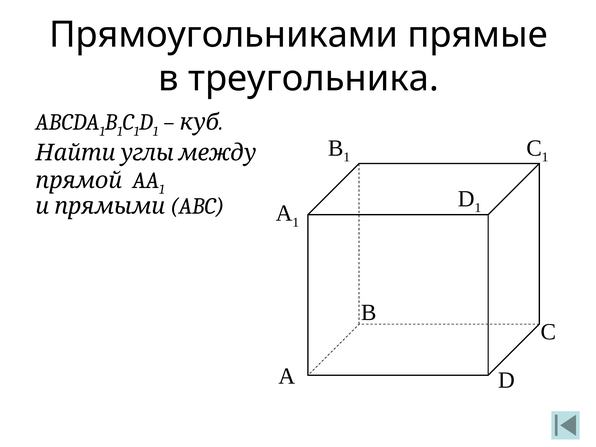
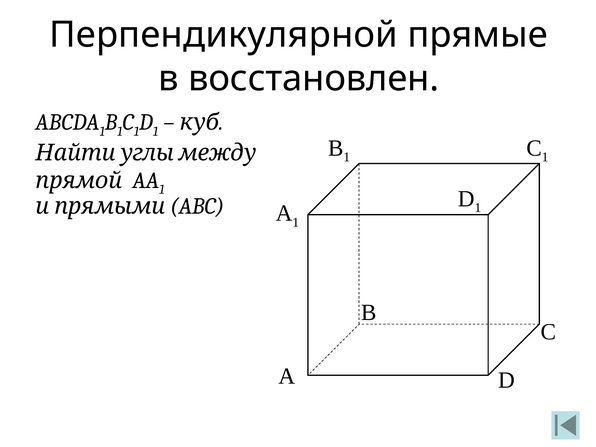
Прямоугольниками: Прямоугольниками -> Перпендикулярной (223, 35)
треугольника: треугольника -> восстановлен (314, 79)
